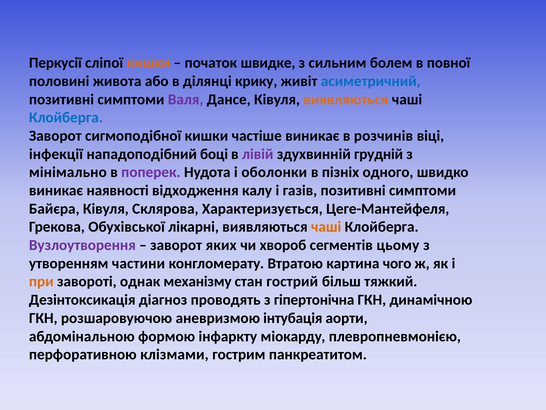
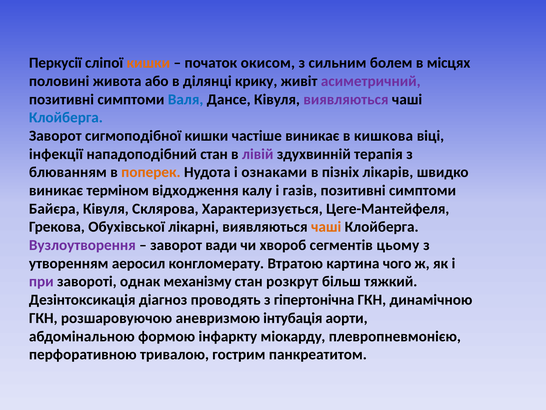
швидке: швидке -> окисом (268, 63)
повної: повної -> місцях (449, 63)
асиметричний colour: blue -> purple (371, 81)
Валя colour: purple -> blue (186, 99)
виявляються colour: orange -> purple (346, 99)
розчинів: розчинів -> кишкова (383, 136)
нападоподібний боці: боці -> стан (214, 154)
грудній: грудній -> терапія (378, 154)
мінімально: мінімально -> блюванням (68, 172)
поперек colour: purple -> orange (151, 172)
оболонки: оболонки -> ознаками (274, 172)
одного: одного -> лікарів (388, 172)
наявності: наявності -> терміном (118, 190)
яких: яких -> вади (221, 245)
частини: частини -> аеросил (139, 263)
при colour: orange -> purple (41, 281)
гострий: гострий -> розкрут (292, 281)
клізмами: клізмами -> тривалою (174, 354)
